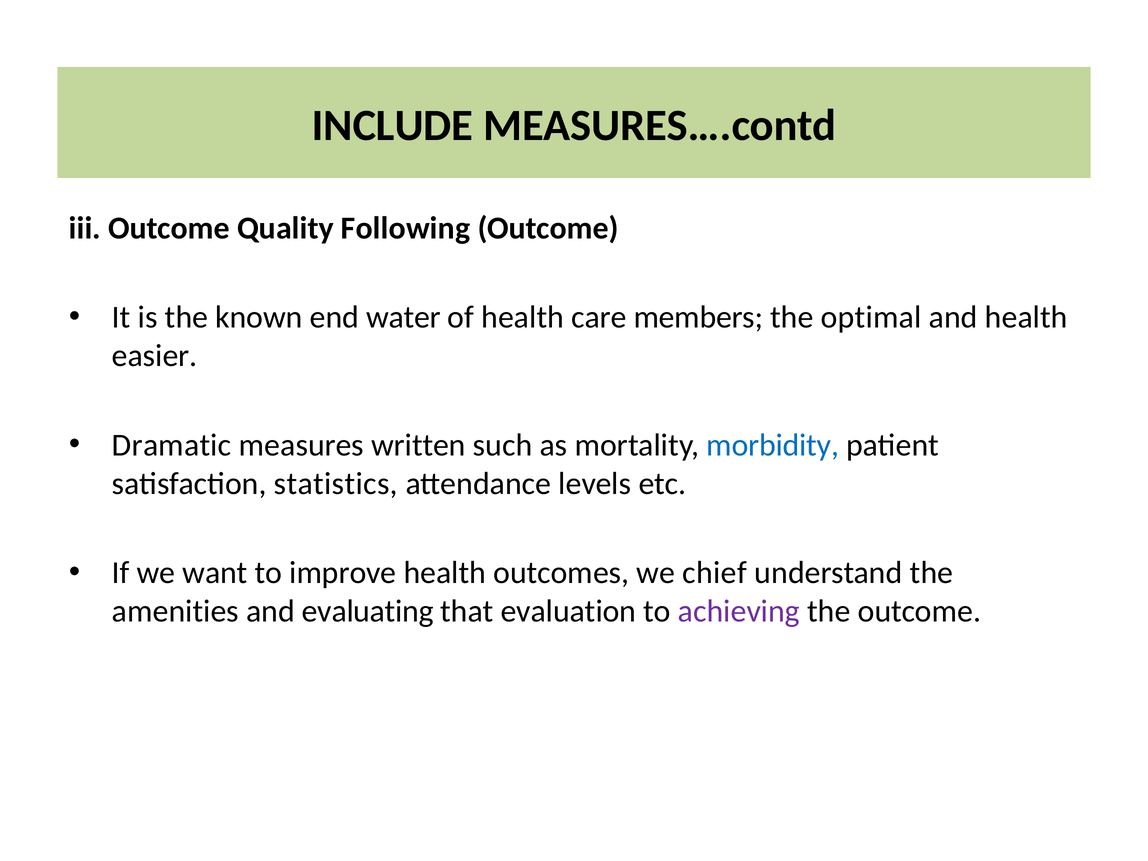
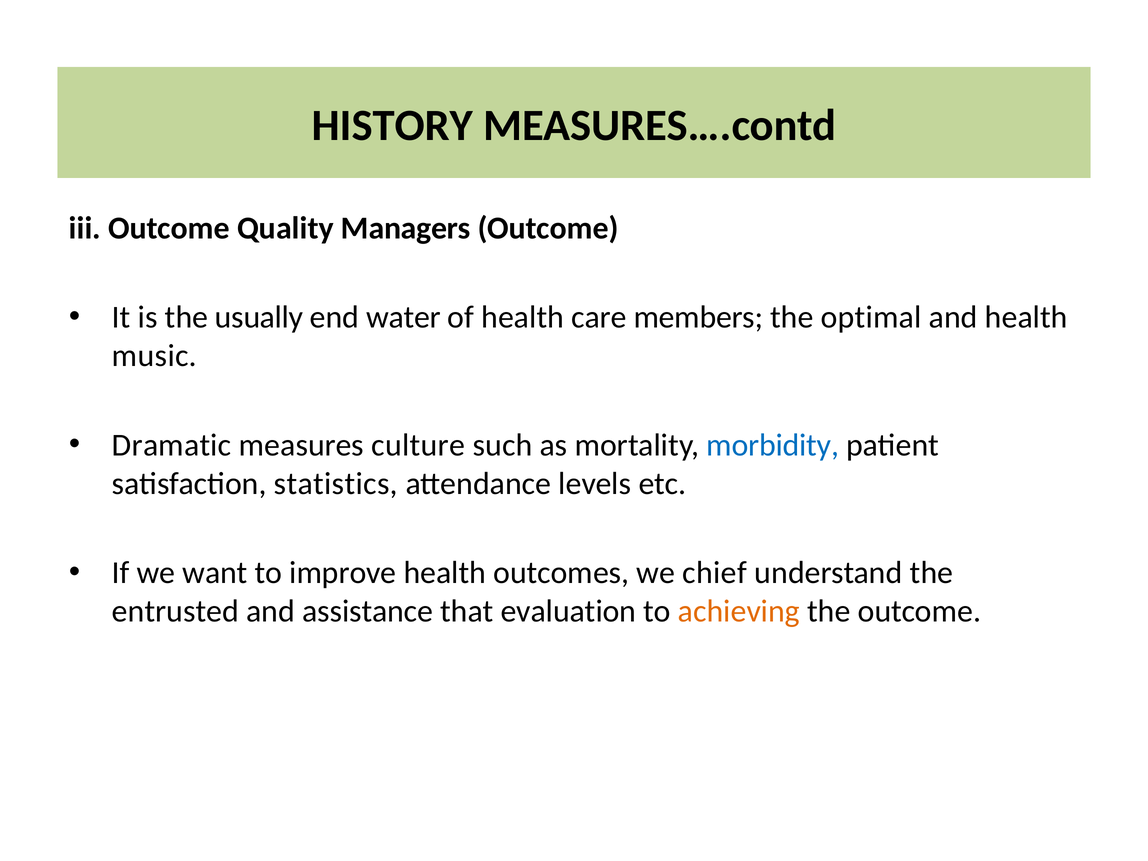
INCLUDE: INCLUDE -> HISTORY (392, 126)
Following: Following -> Managers (406, 228)
known: known -> usually (259, 317)
easier: easier -> music (154, 356)
written: written -> culture (418, 445)
amenities: amenities -> entrusted (175, 611)
evaluating: evaluating -> assistance (368, 611)
achieving colour: purple -> orange (739, 611)
